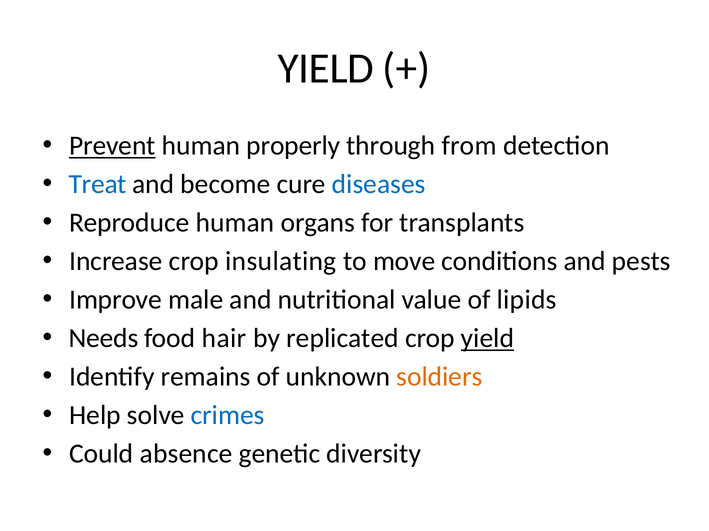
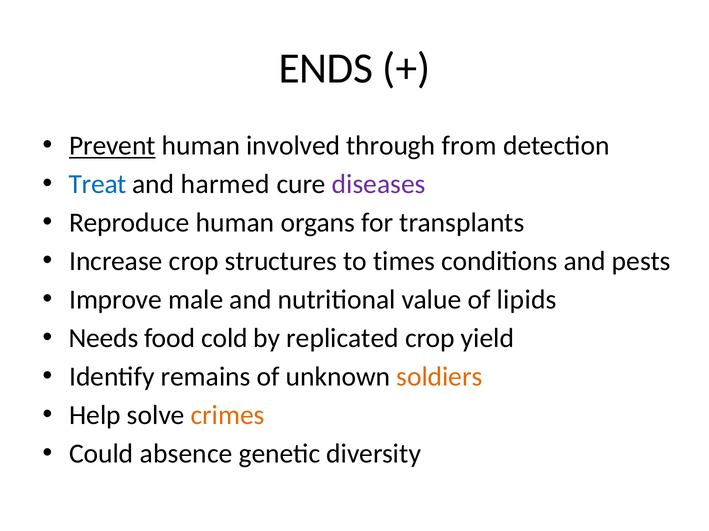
YIELD: YIELD -> ENDS (326, 69)
properly: properly -> involved (293, 146)
become: become -> harmed (225, 185)
diseases colour: blue -> purple (379, 185)
insulating: insulating -> structures (281, 262)
move: move -> times (404, 262)
hair: hair -> cold (224, 339)
yield underline: present -> none (488, 339)
crimes colour: blue -> orange (228, 416)
